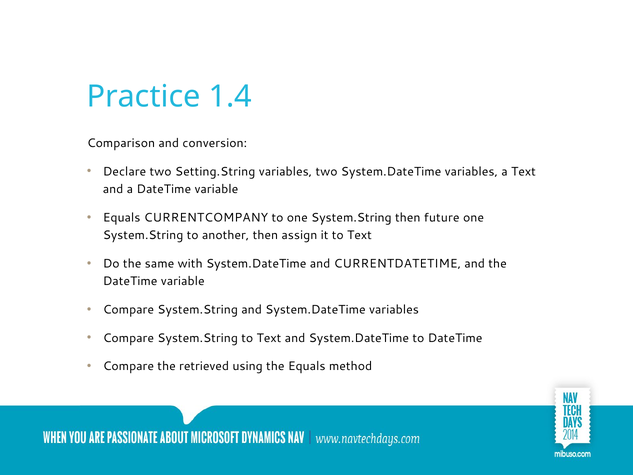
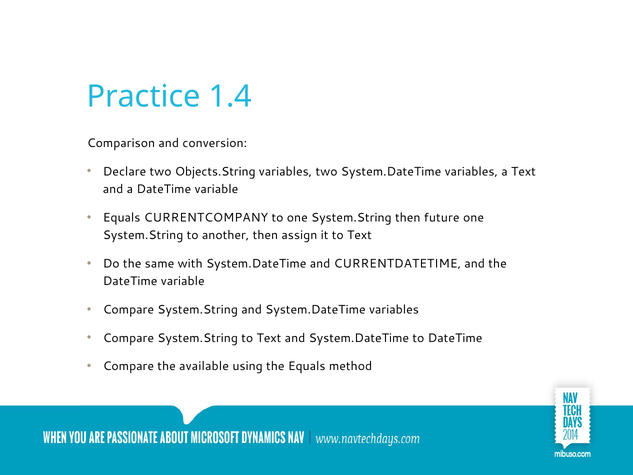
Setting.String: Setting.String -> Objects.String (215, 172)
retrieved: retrieved -> available (204, 366)
